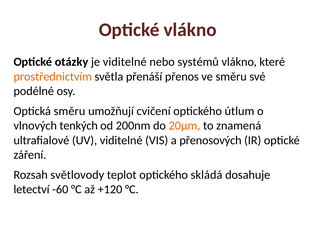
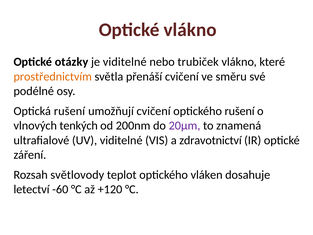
systémů: systémů -> trubiček (198, 62)
přenáší přenos: přenos -> cvičení (182, 76)
Optická směru: směru -> rušení (69, 111)
optického útlum: útlum -> rušení (240, 111)
20µm colour: orange -> purple (184, 126)
přenosových: přenosových -> zdravotnictví (210, 140)
skládá: skládá -> vláken (207, 175)
